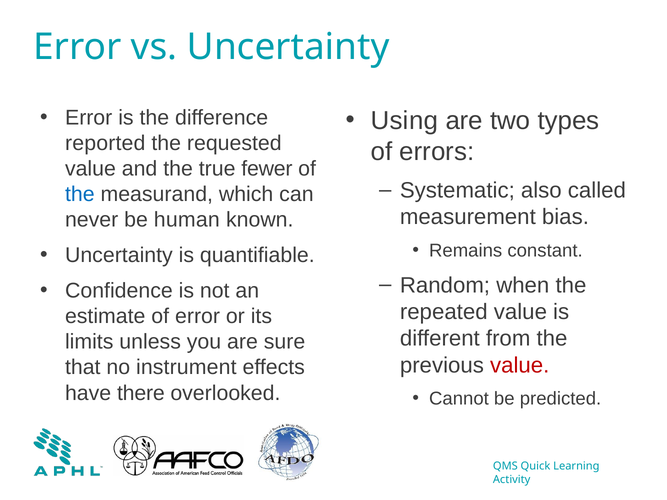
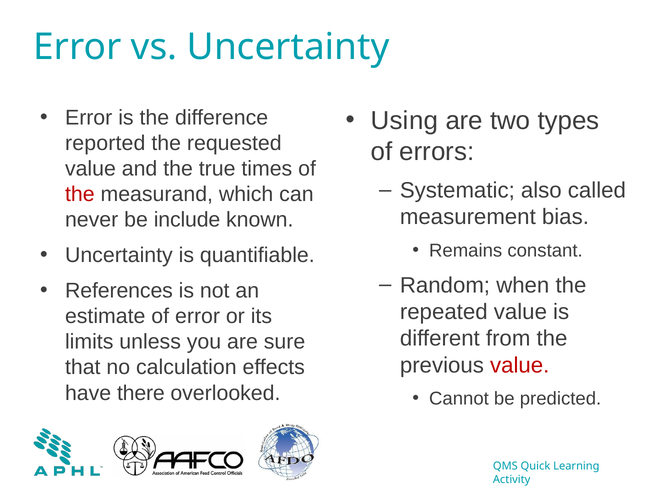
fewer: fewer -> times (267, 169)
the colour: blue -> red (80, 194)
human: human -> include (187, 220)
Confidence: Confidence -> References (119, 291)
instrument: instrument -> calculation (186, 368)
